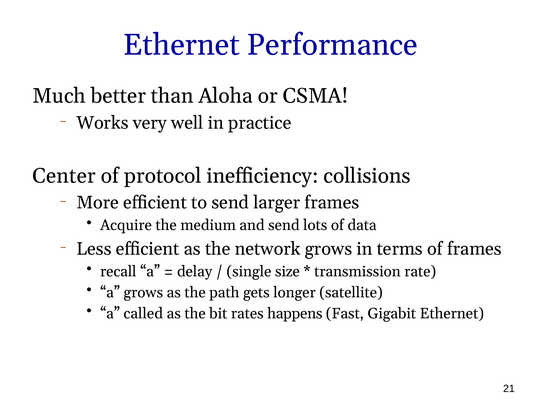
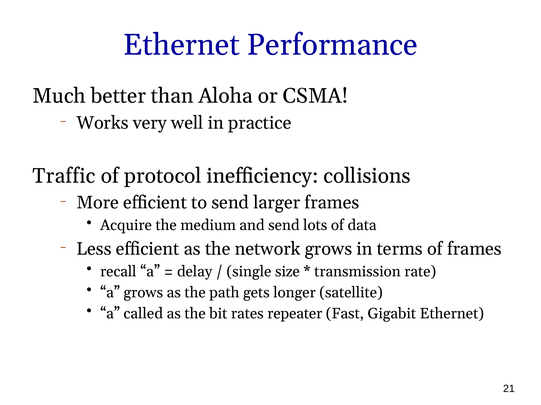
Center: Center -> Traffic (64, 176)
happens: happens -> repeater (295, 314)
